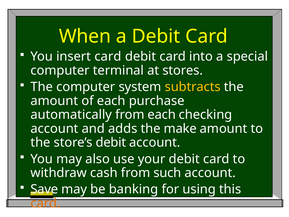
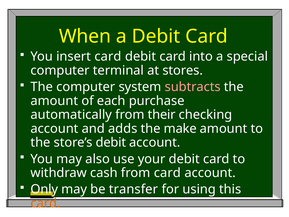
subtracts colour: yellow -> pink (193, 87)
from each: each -> their (162, 115)
from such: such -> card (167, 173)
Save: Save -> Only (44, 189)
banking: banking -> transfer (134, 189)
